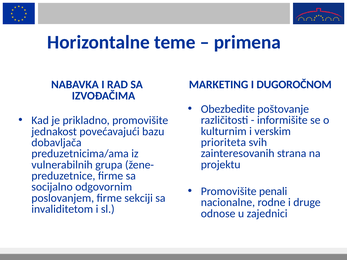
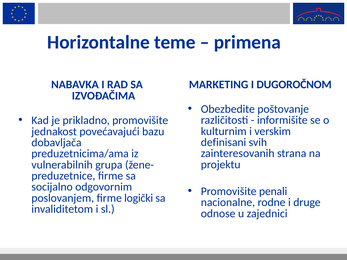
prioriteta: prioriteta -> definisani (224, 142)
sekciji: sekciji -> logički (139, 198)
